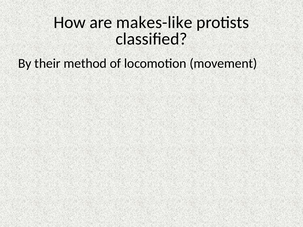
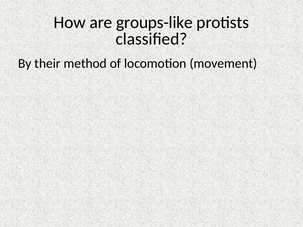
makes-like: makes-like -> groups-like (154, 22)
